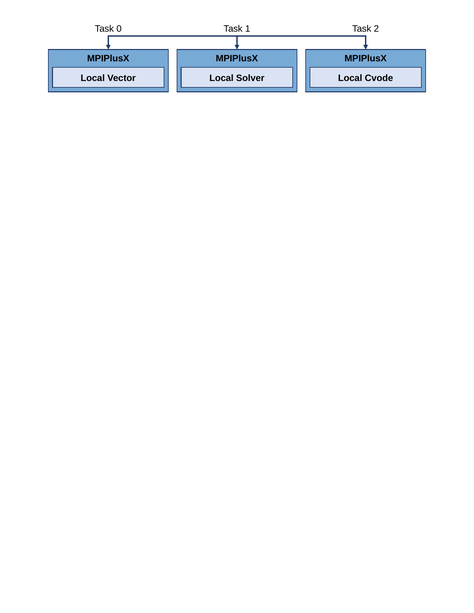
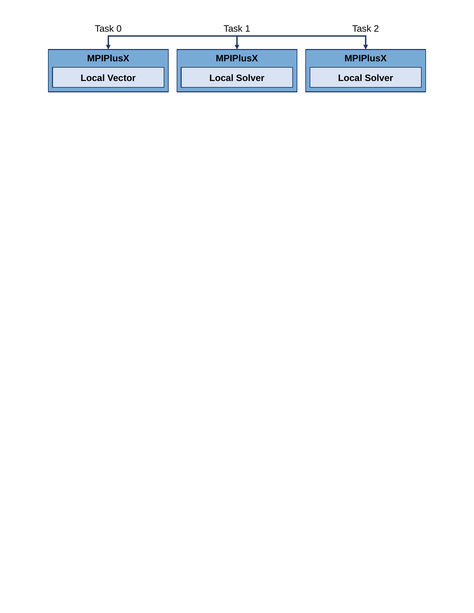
Cvode: Cvode -> Solver (379, 78)
